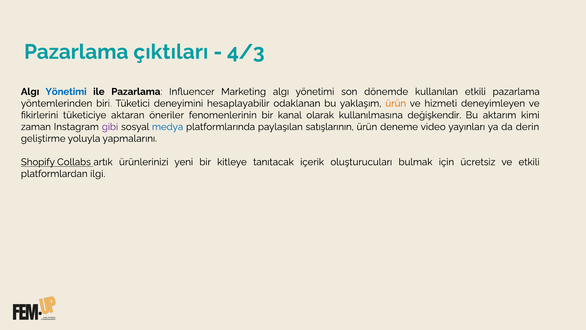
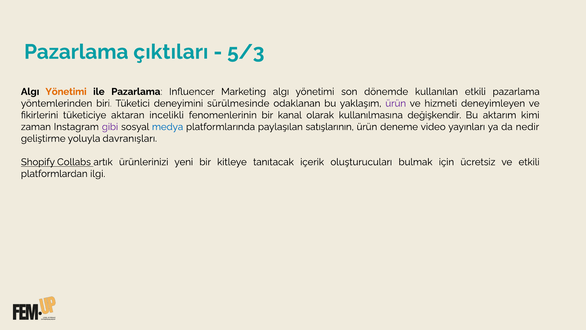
4/3: 4/3 -> 5/3 (246, 52)
Yönetimi colour: blue -> orange (66, 92)
hesaplayabilir: hesaplayabilir -> sürülmesinde (238, 103)
ürün colour: orange -> purple (396, 103)
öneriler: öneriler -> incelikli (167, 115)
derin: derin -> nedir (527, 127)
yapmalarını: yapmalarını -> davranışları (130, 138)
